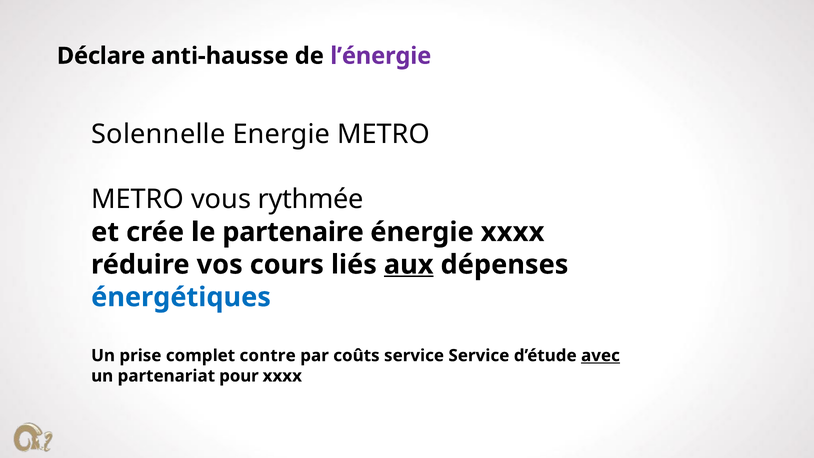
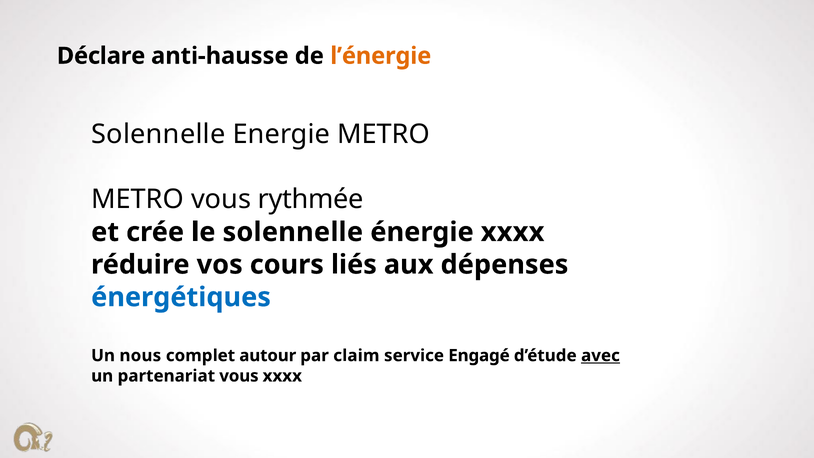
l’énergie colour: purple -> orange (381, 56)
le partenaire: partenaire -> solennelle (293, 232)
aux underline: present -> none (409, 265)
prise: prise -> nous (140, 355)
contre: contre -> autour (268, 355)
coûts: coûts -> claim (356, 355)
service Service: Service -> Engagé (479, 355)
partenariat pour: pour -> vous (239, 376)
